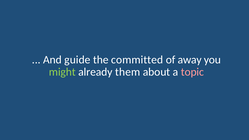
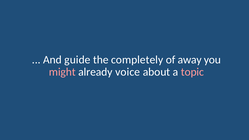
committed: committed -> completely (137, 60)
might colour: light green -> pink (62, 72)
them: them -> voice (128, 72)
